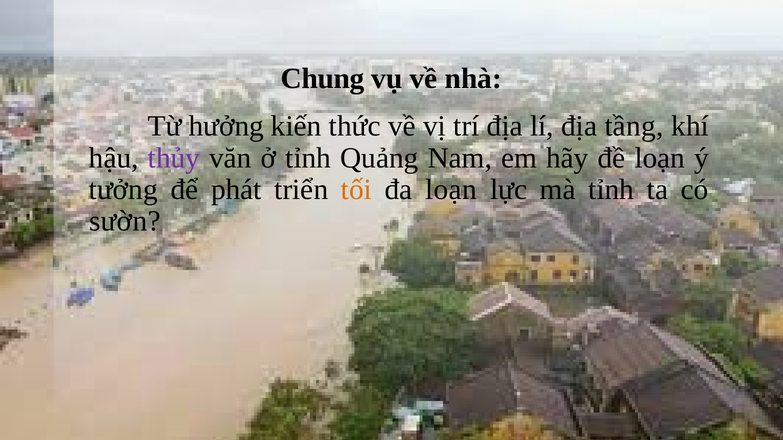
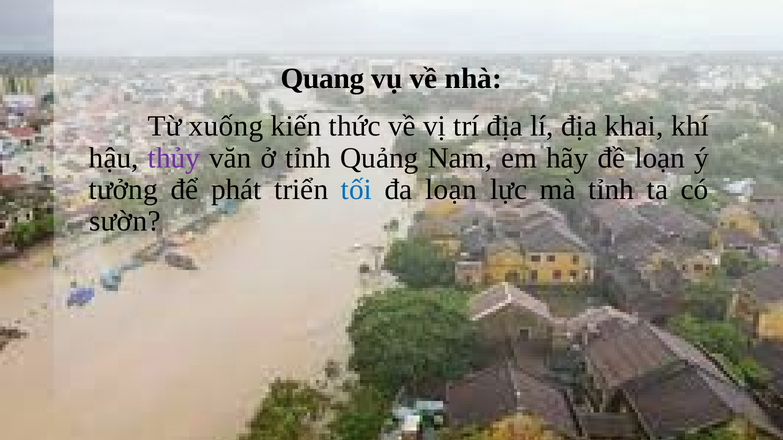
Chung: Chung -> Quang (323, 79)
hưởng: hưởng -> xuống (226, 126)
tầng: tầng -> khai (634, 126)
tối colour: orange -> blue (356, 190)
